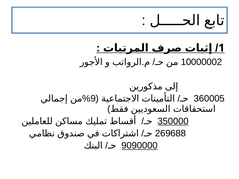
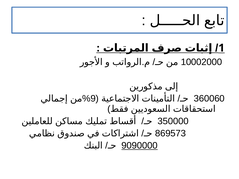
10000002: 10000002 -> 10002000 (201, 62)
360005: 360005 -> 360060 (209, 99)
350000 underline: present -> none (173, 121)
269688: 269688 -> 869573 (171, 134)
